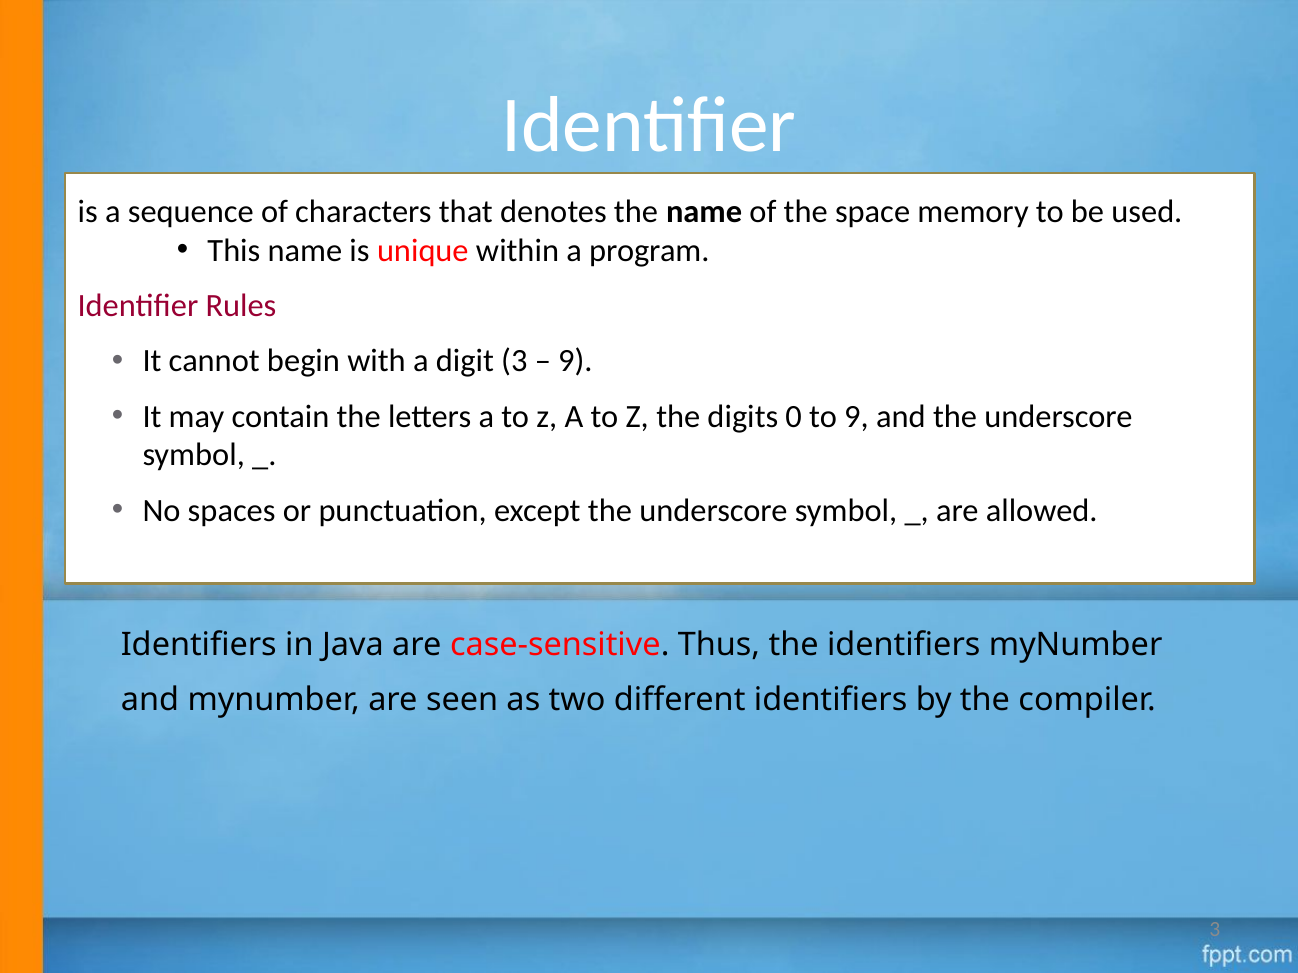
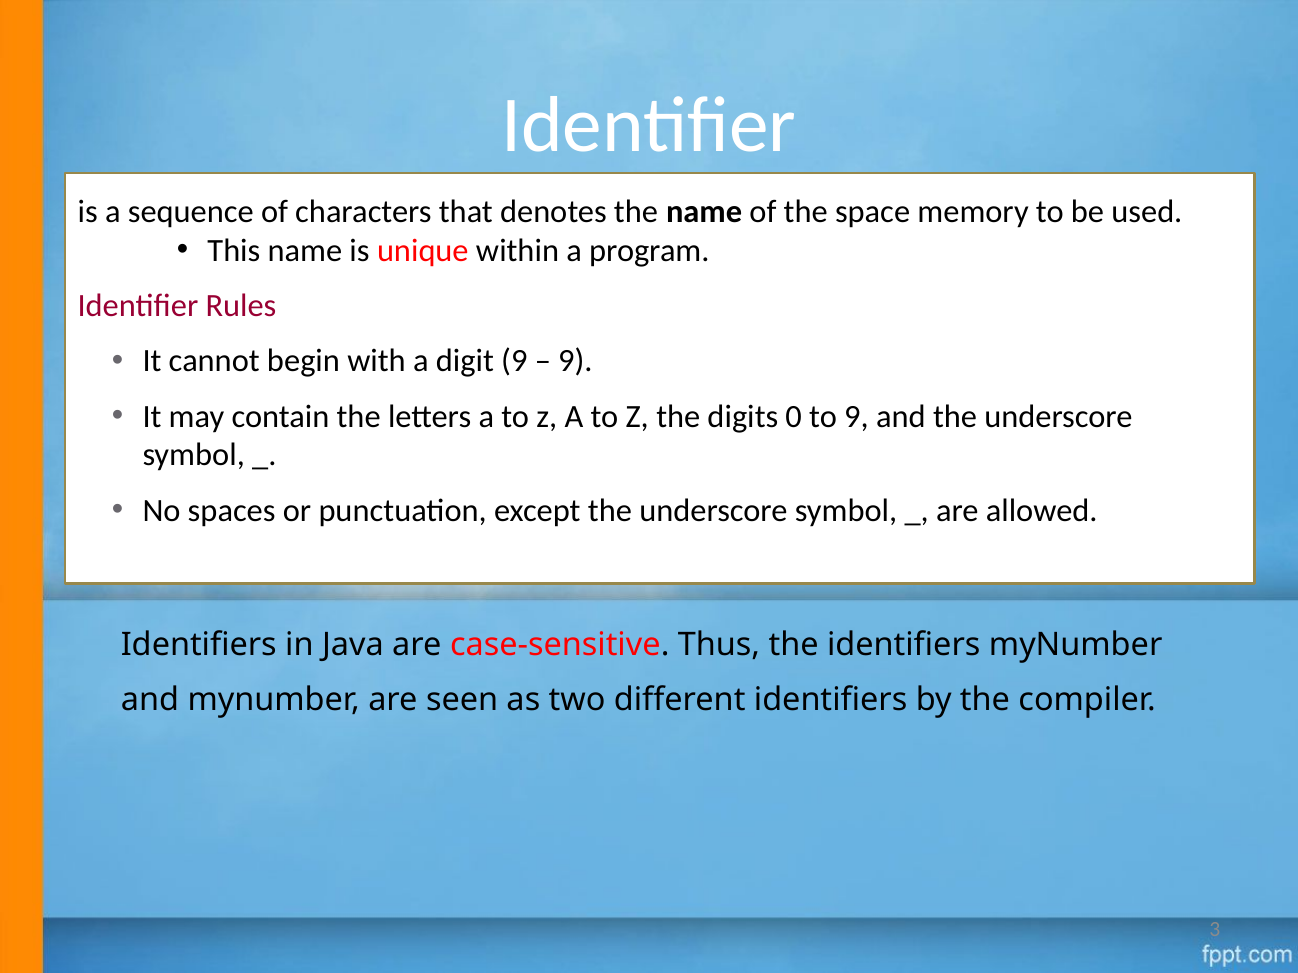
digit 3: 3 -> 9 (514, 361)
